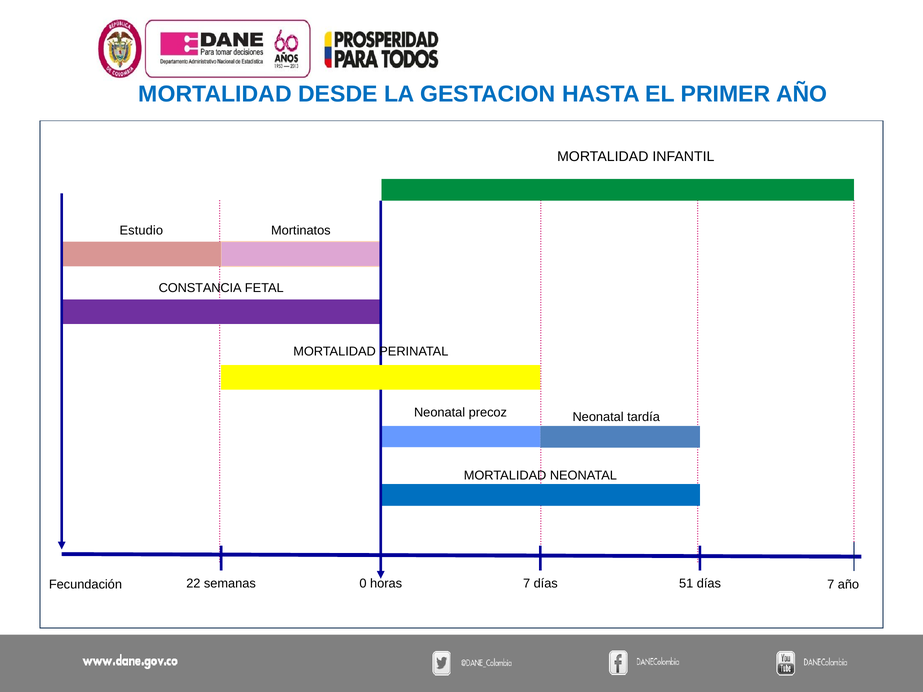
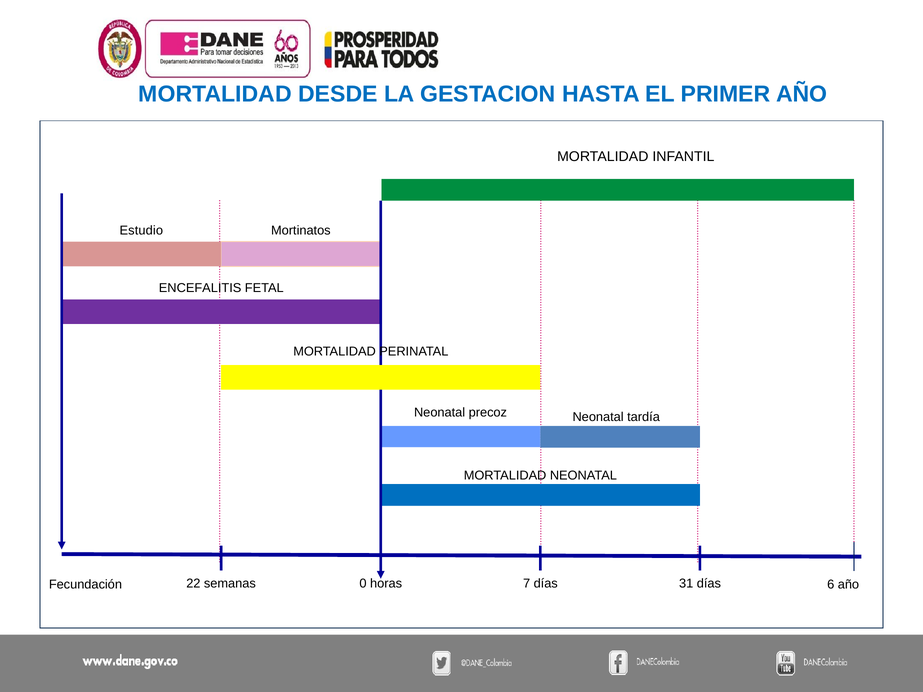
CONSTANCIA: CONSTANCIA -> ENCEFALITIS (200, 288)
51: 51 -> 31 (686, 584)
Fecundación 7: 7 -> 6 (831, 585)
